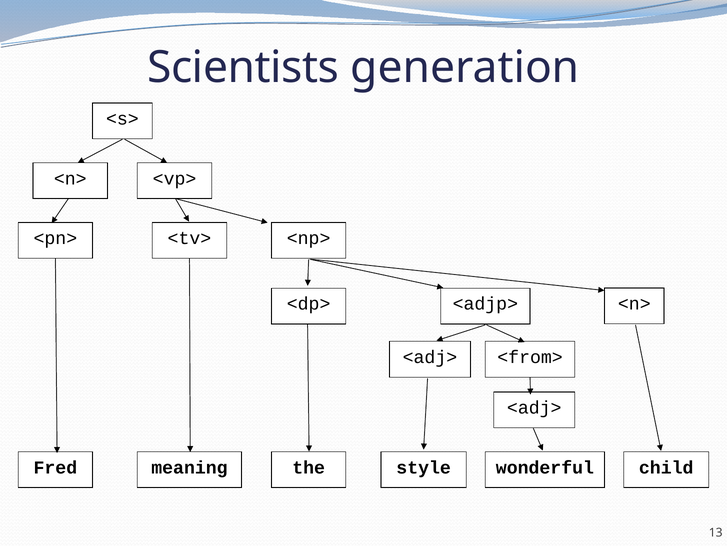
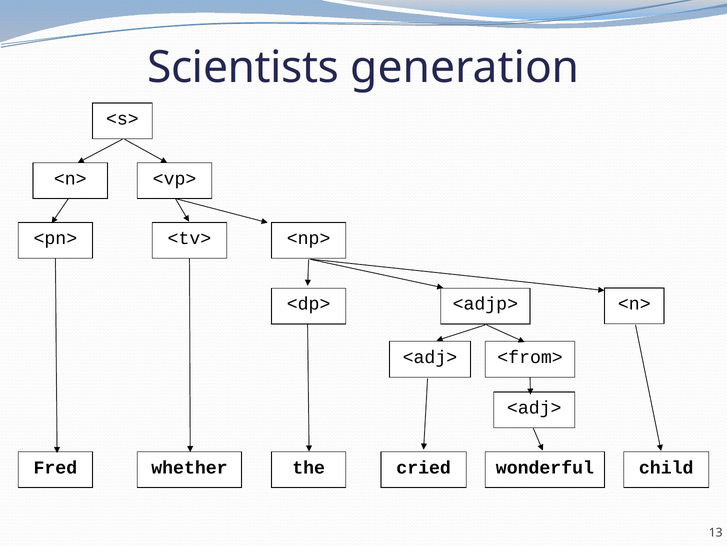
meaning: meaning -> whether (189, 467)
style: style -> cried (424, 467)
